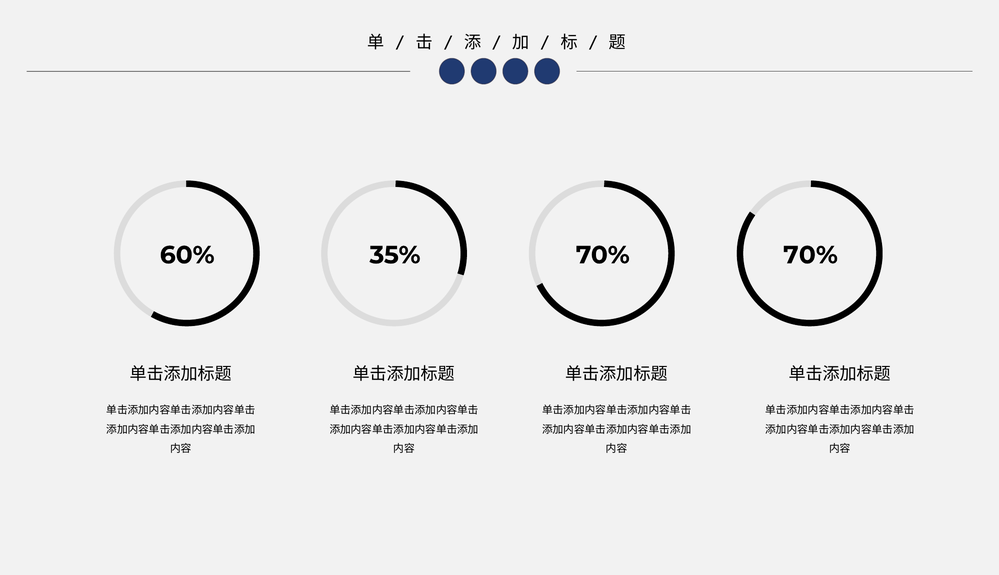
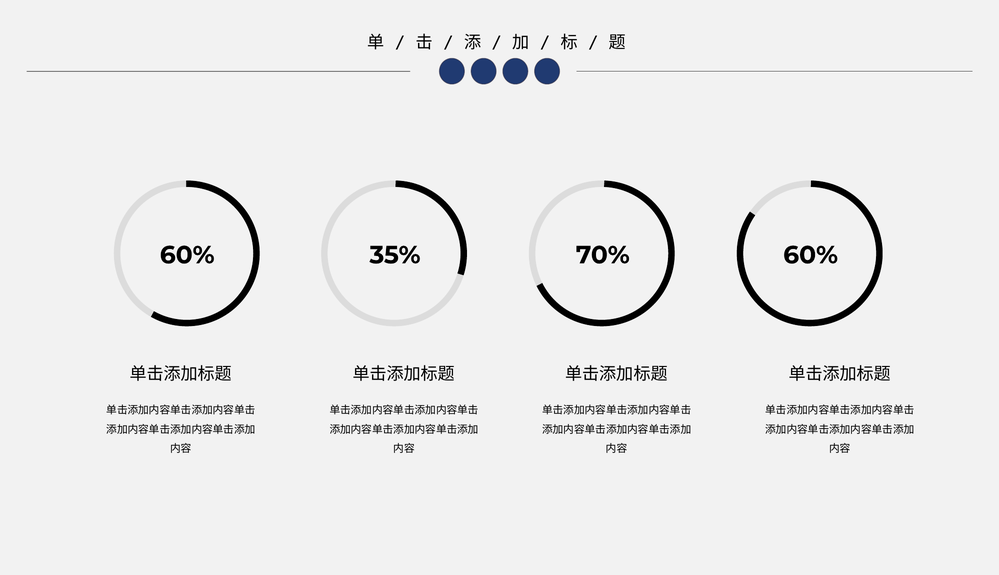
70%: 70% -> 60% (811, 255)
